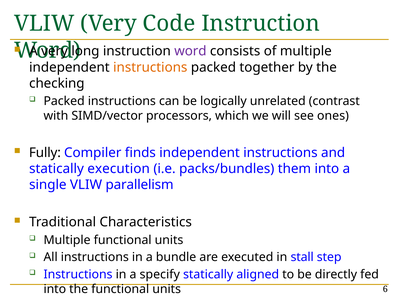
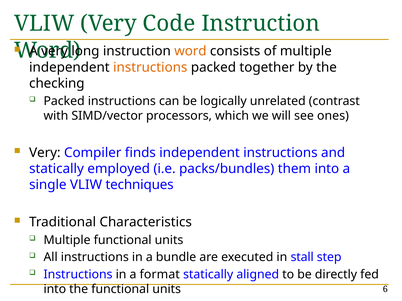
word colour: purple -> orange (190, 51)
Fully: Fully -> Very (45, 153)
execution: execution -> employed (119, 169)
parallelism: parallelism -> techniques (140, 185)
specify: specify -> format (160, 275)
